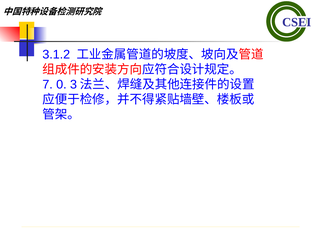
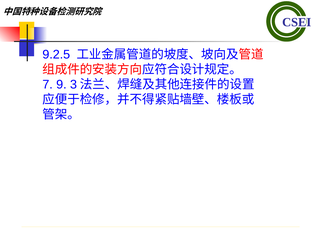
3.1.2: 3.1.2 -> 9.2.5 (56, 54)
0: 0 -> 9 (61, 84)
